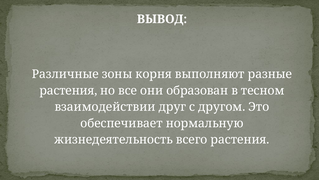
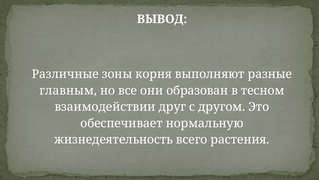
растения: растения -> главным (68, 90)
